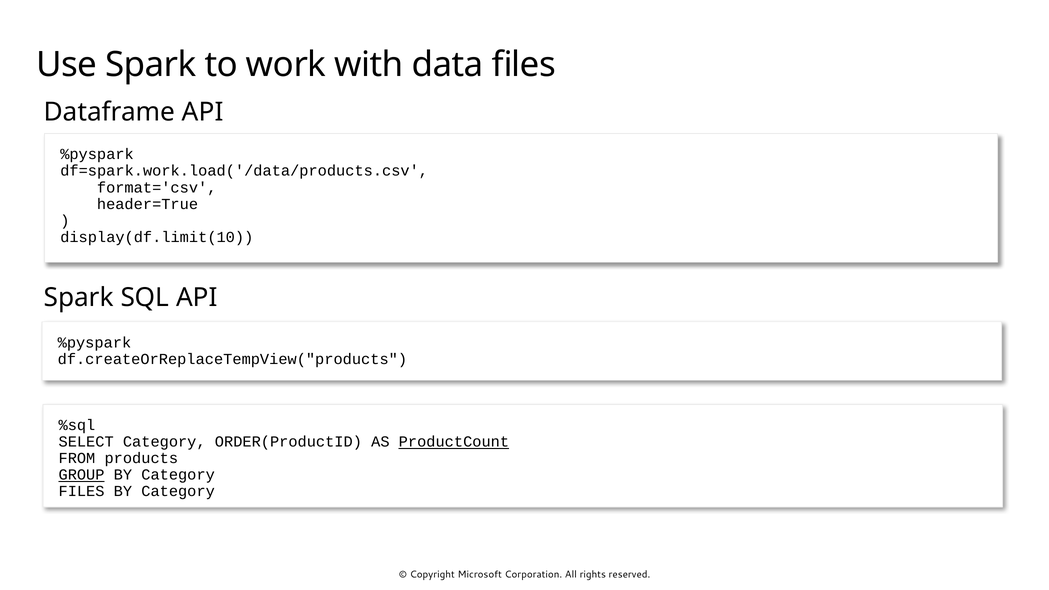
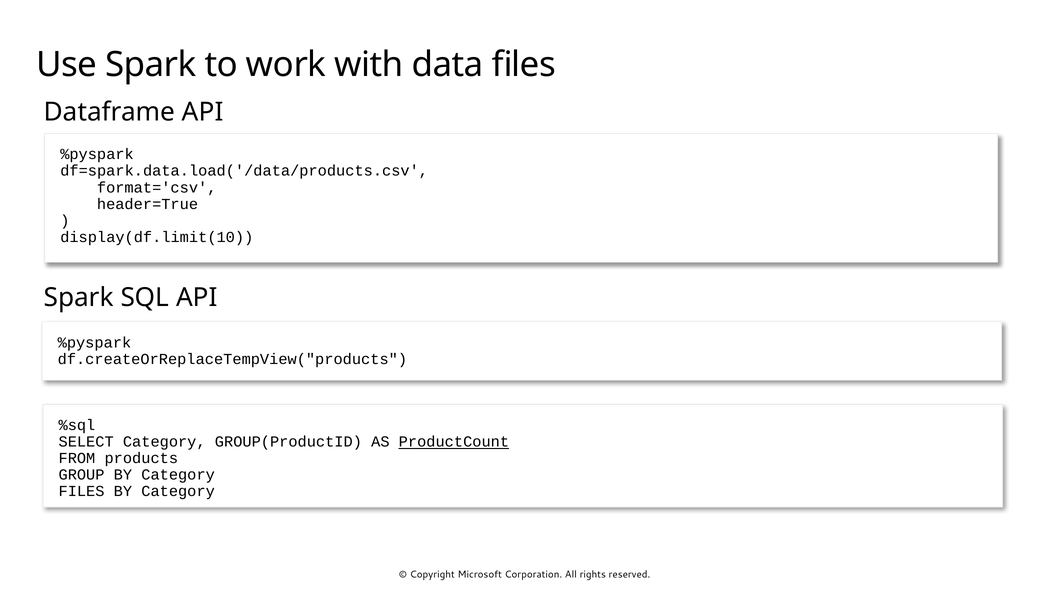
df=spark.work.load('/data/products.csv: df=spark.work.load('/data/products.csv -> df=spark.data.load('/data/products.csv (244, 171)
ORDER(ProductID: ORDER(ProductID -> GROUP(ProductID (288, 442)
GROUP underline: present -> none (82, 475)
